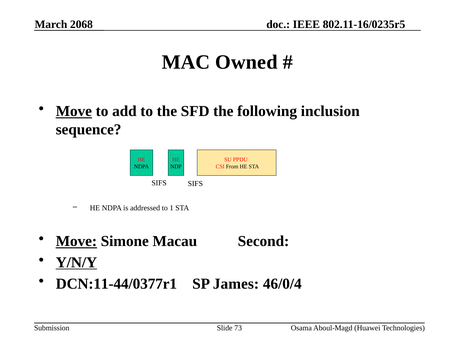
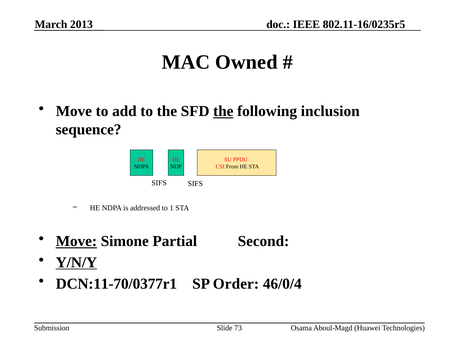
2068: 2068 -> 2013 (81, 24)
Move underline: present -> none (74, 111)
the underline: none -> present (223, 111)
Macau: Macau -> Partial (175, 241)
DCN:11-44/0377r1: DCN:11-44/0377r1 -> DCN:11-70/0377r1 (116, 283)
James: James -> Order (236, 283)
